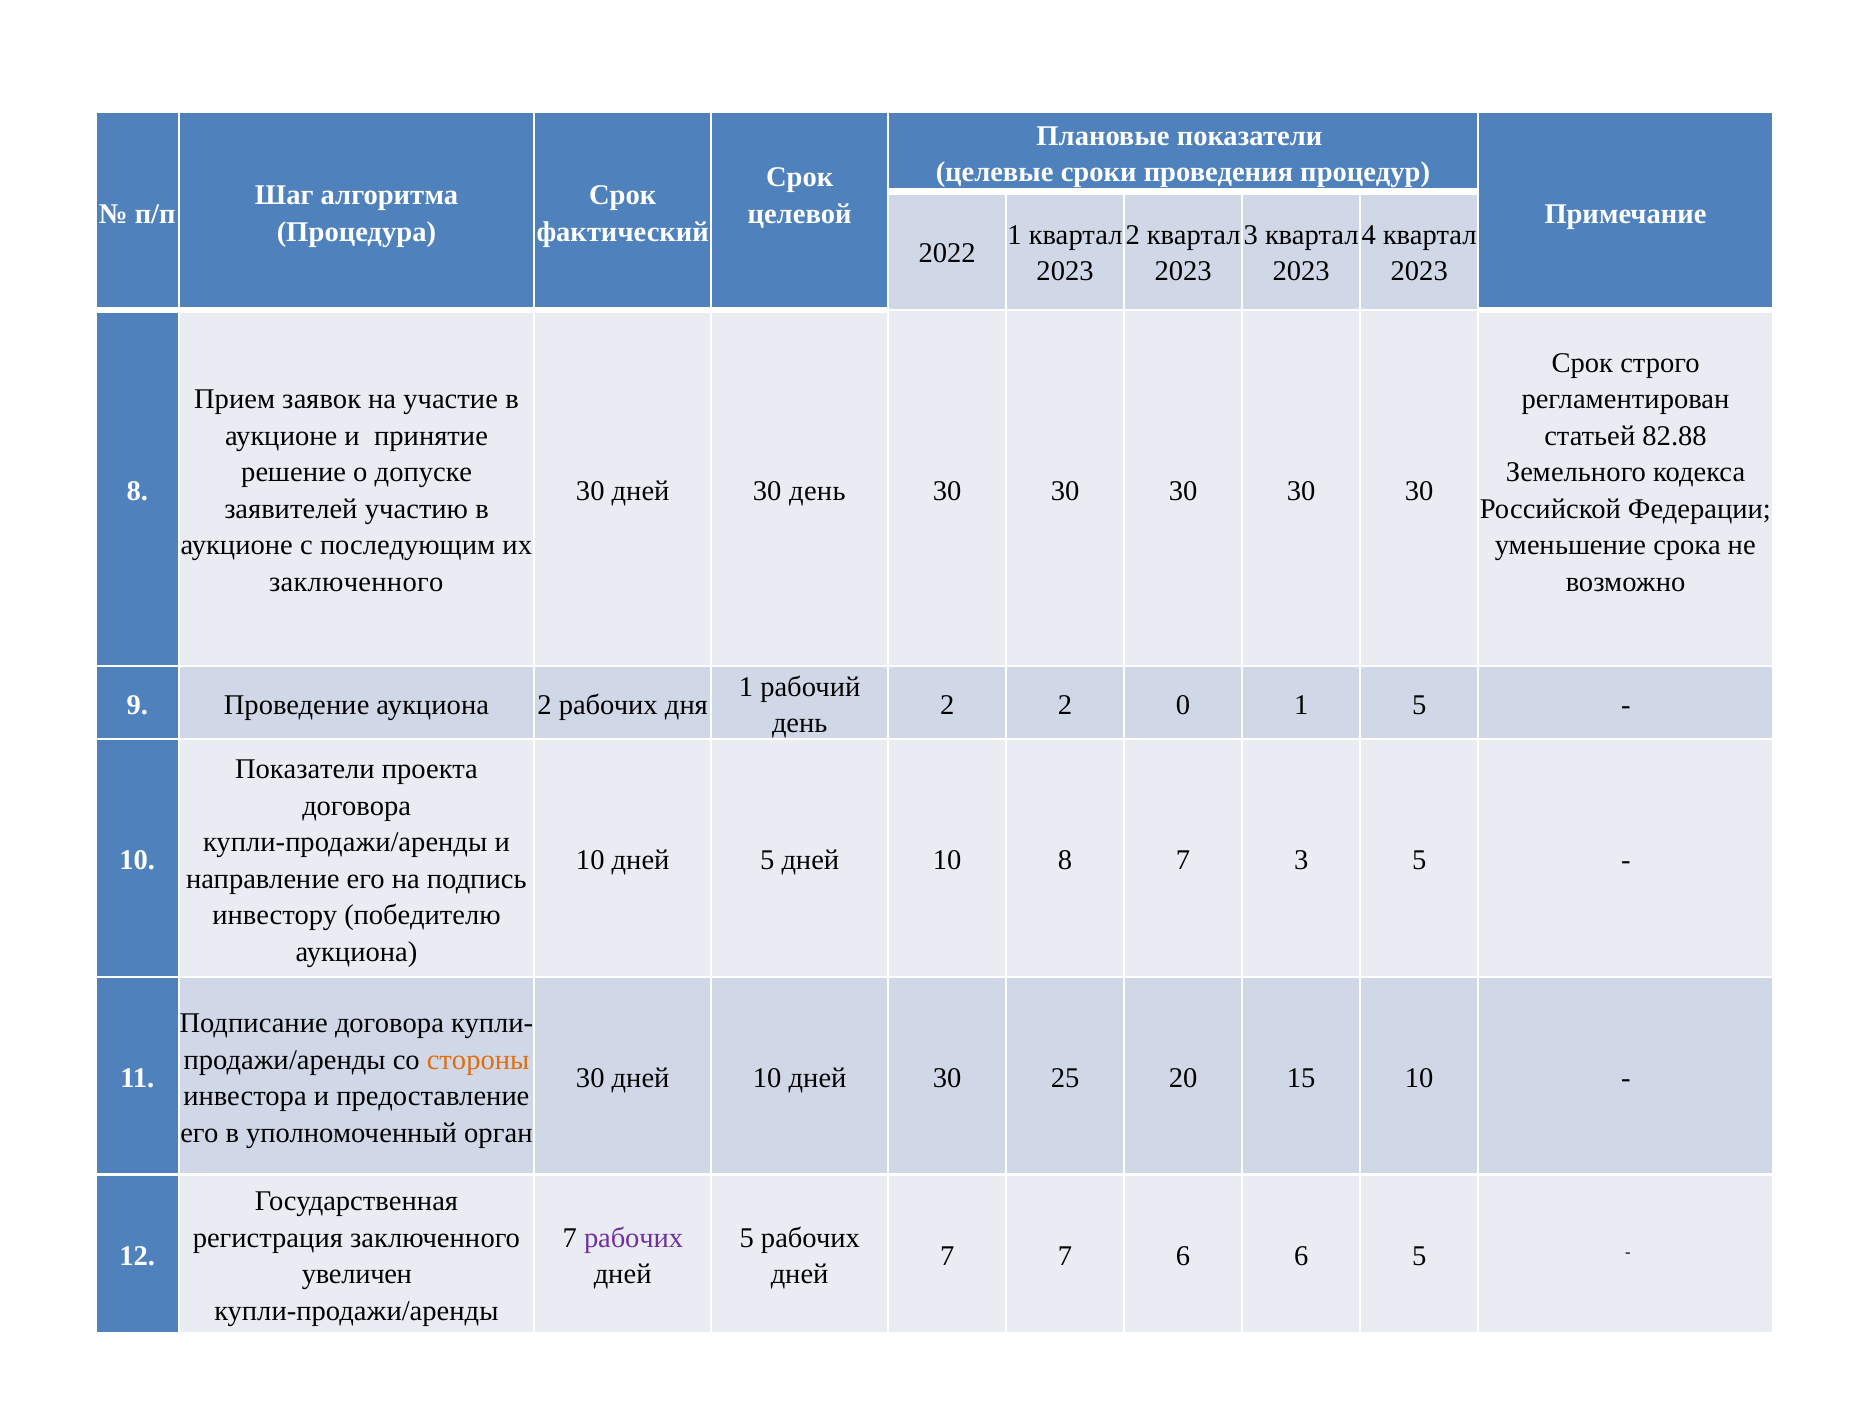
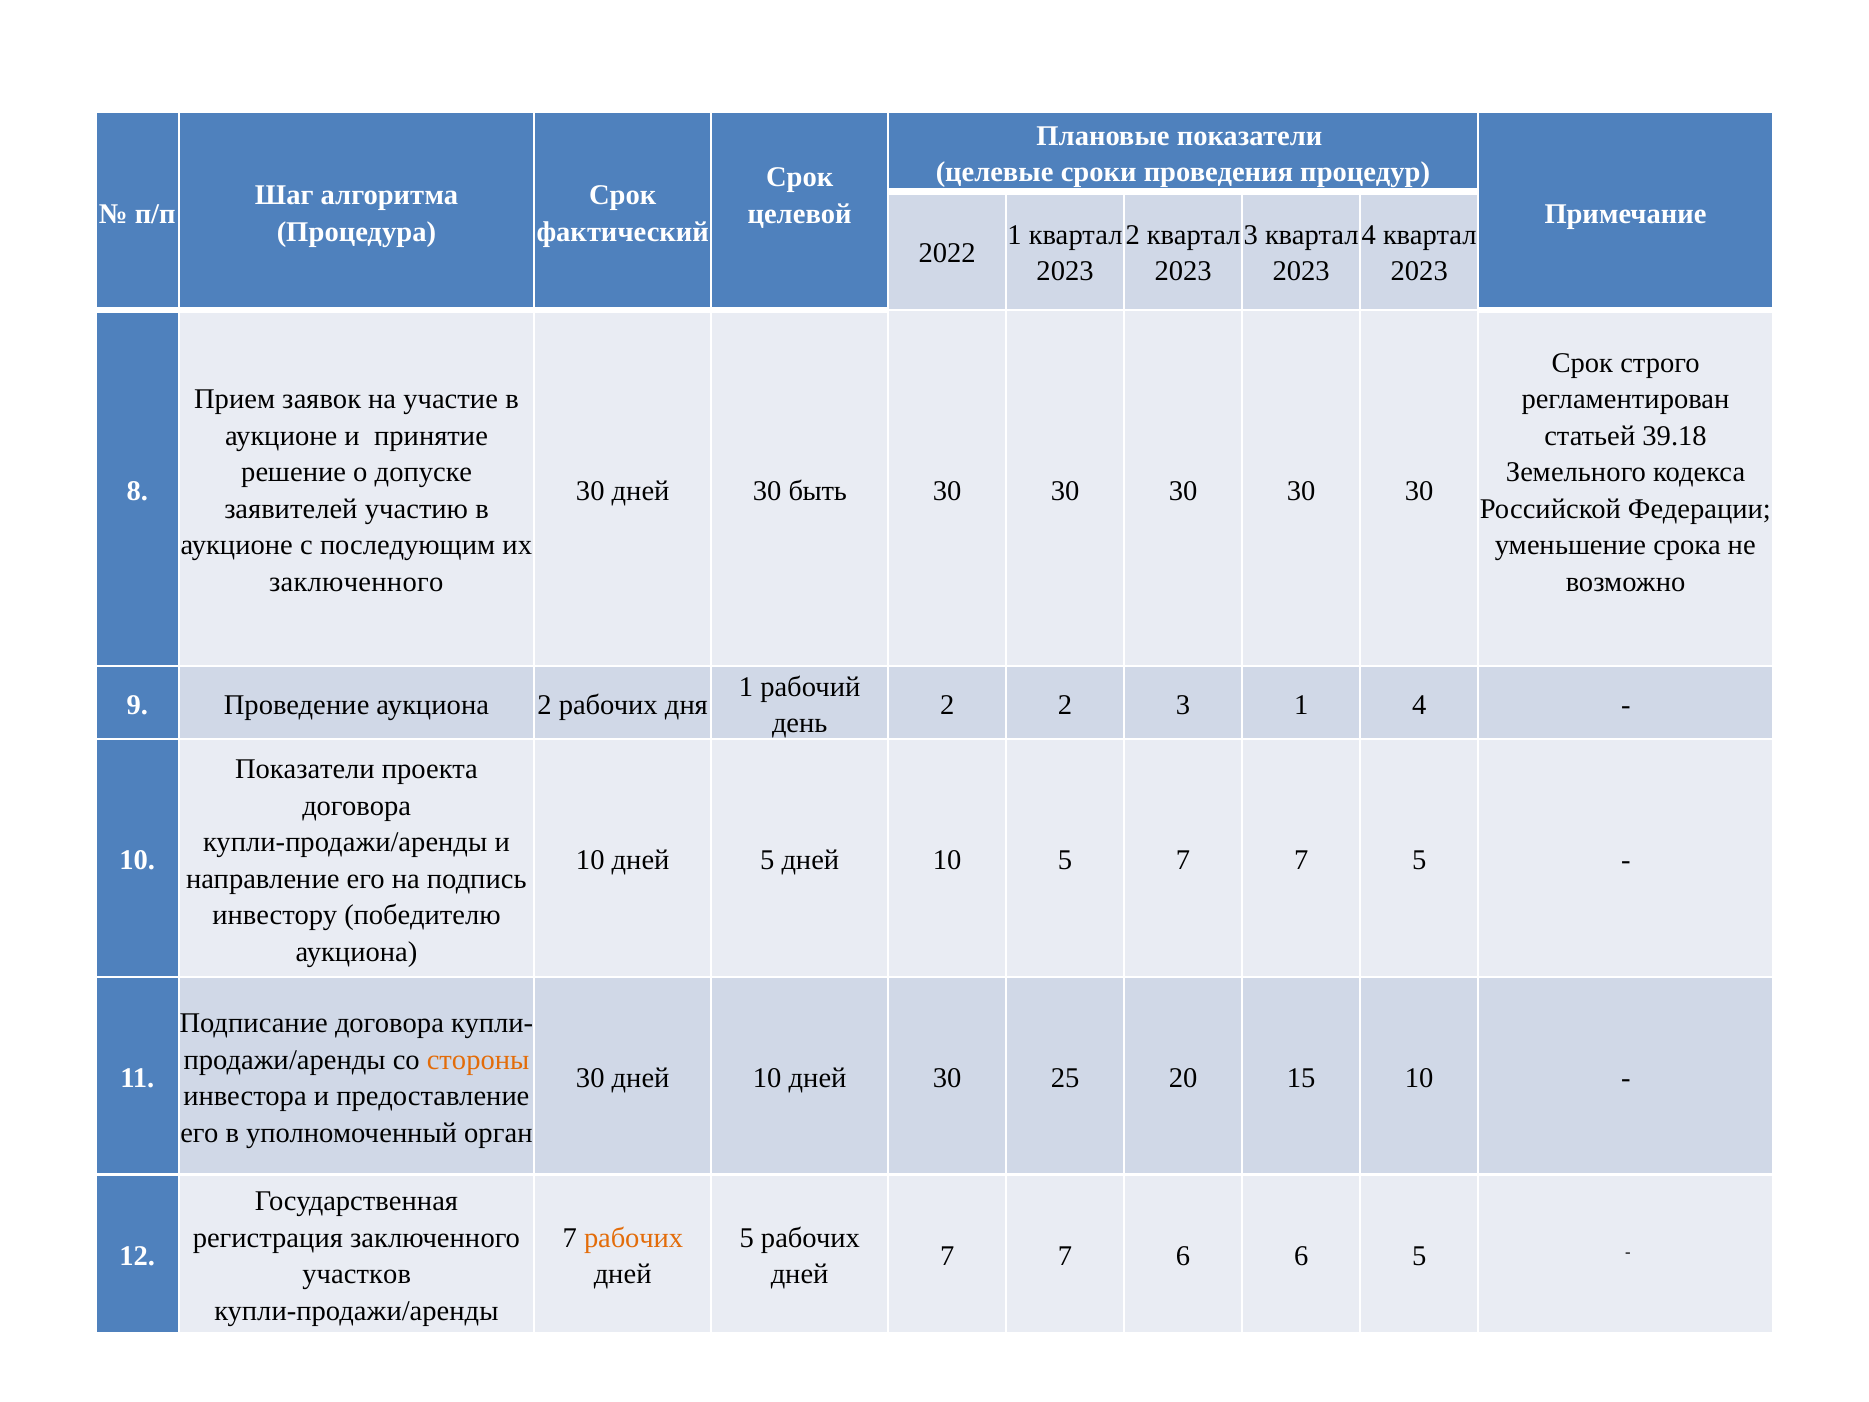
82.88: 82.88 -> 39.18 (1675, 436)
30 день: день -> быть (818, 490)
2 0: 0 -> 3 (1183, 705)
1 5: 5 -> 4 (1419, 705)
10 8: 8 -> 5 (1065, 860)
3: 3 -> 7 (1301, 860)
рабочих colour: purple -> orange (634, 1238)
увеличен: увеличен -> участков (357, 1274)
